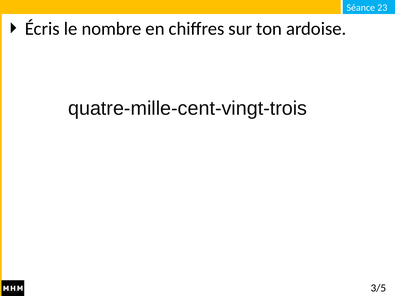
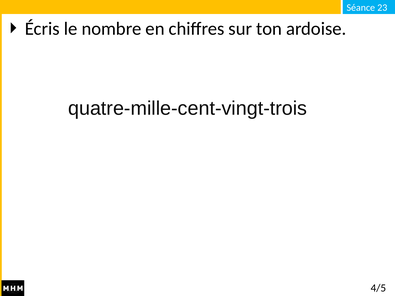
3/5: 3/5 -> 4/5 (378, 288)
